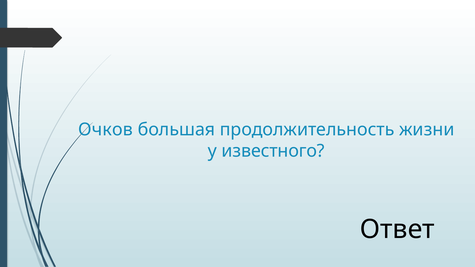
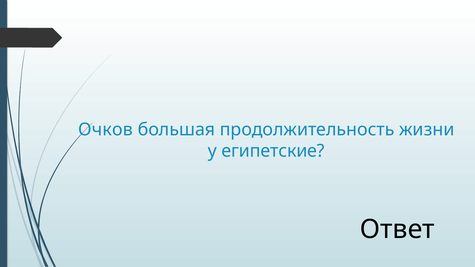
известного: известного -> египетские (273, 151)
